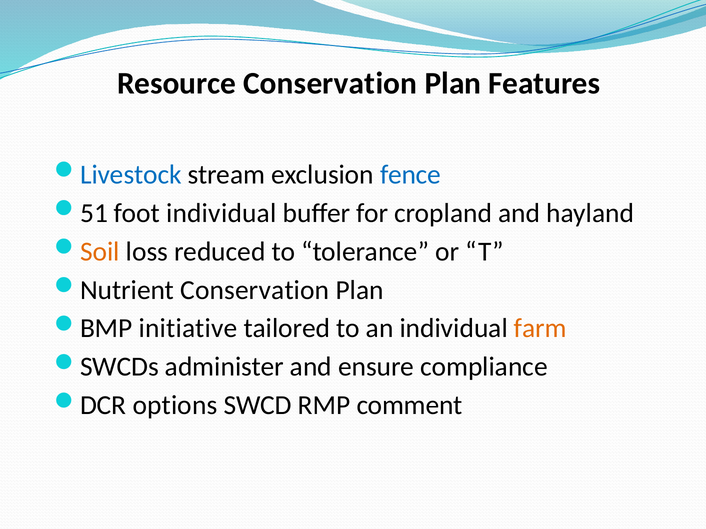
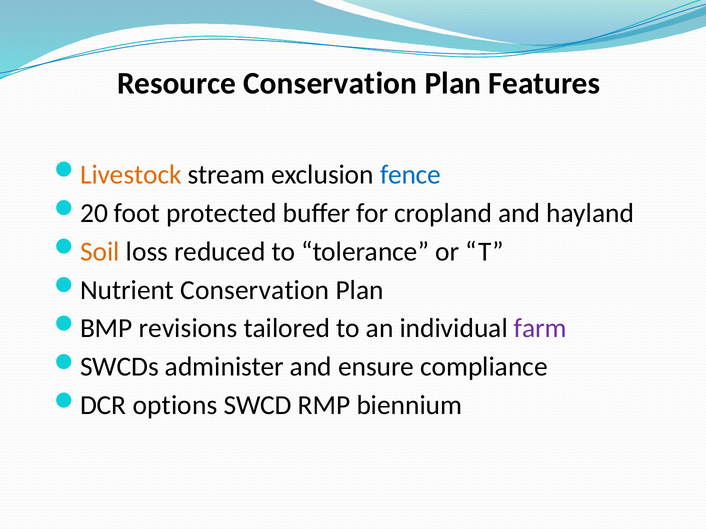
Livestock colour: blue -> orange (131, 175)
51: 51 -> 20 (94, 213)
foot individual: individual -> protected (221, 213)
initiative: initiative -> revisions (188, 329)
farm colour: orange -> purple (540, 329)
comment: comment -> biennium (409, 406)
